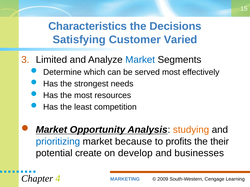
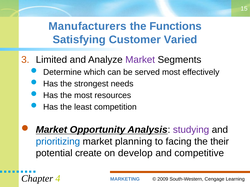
Characteristics: Characteristics -> Manufacturers (87, 26)
Decisions: Decisions -> Functions (176, 26)
Market colour: blue -> purple (140, 60)
studying colour: orange -> purple (191, 130)
because: because -> planning (134, 142)
profits: profits -> facing (179, 142)
businesses: businesses -> competitive (199, 153)
